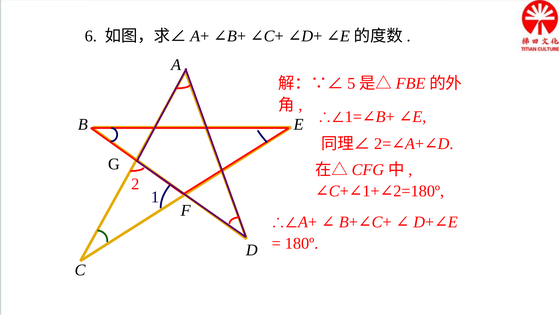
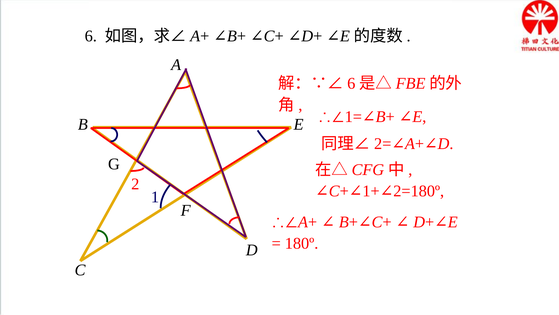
5: 5 -> 6 (351, 83)
